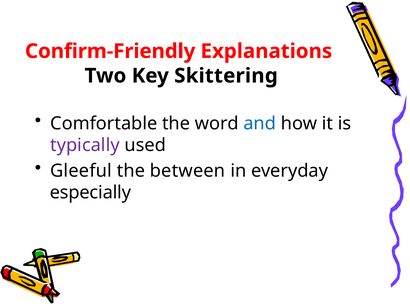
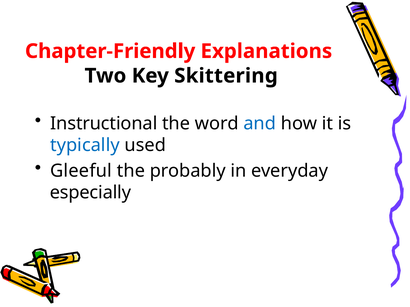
Confirm-Friendly: Confirm-Friendly -> Chapter-Friendly (110, 51)
Comfortable: Comfortable -> Instructional (104, 124)
typically colour: purple -> blue (85, 145)
between: between -> probably (188, 171)
